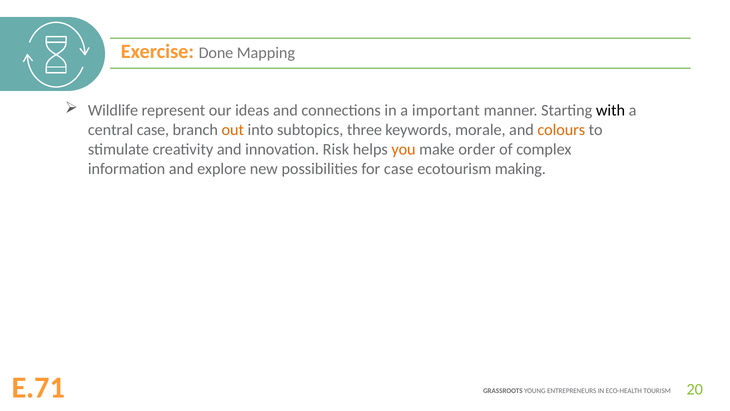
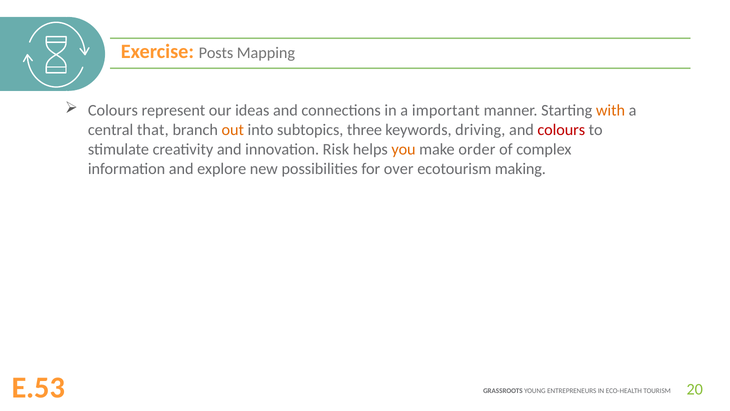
Done: Done -> Posts (216, 53)
Wildlife: Wildlife -> Colours (113, 110)
with colour: black -> orange (611, 110)
central case: case -> that (153, 130)
morale: morale -> driving (480, 130)
colours colour: orange -> red (561, 130)
for case: case -> over (399, 169)
E.71: E.71 -> E.53 (38, 387)
